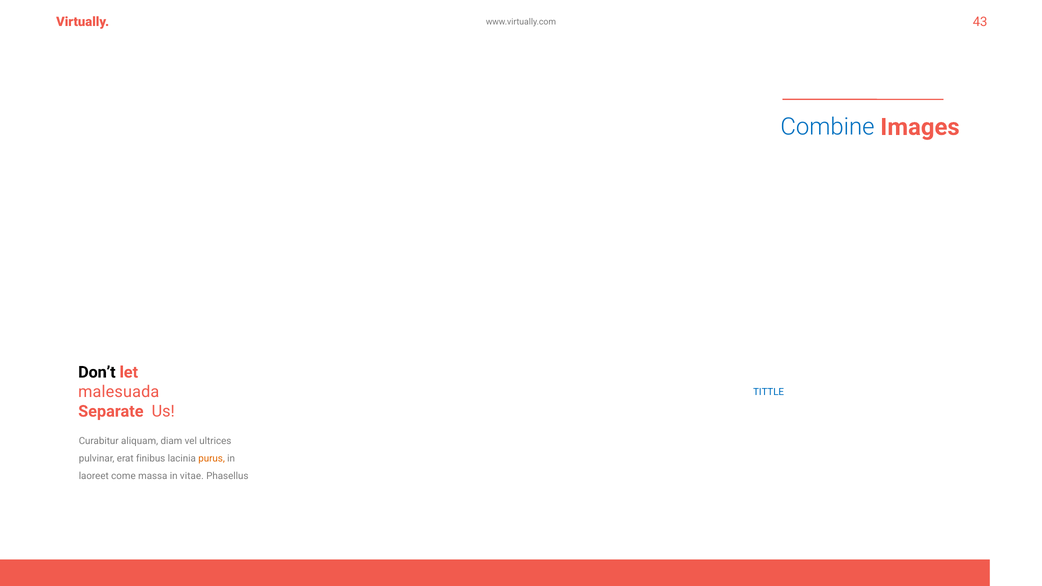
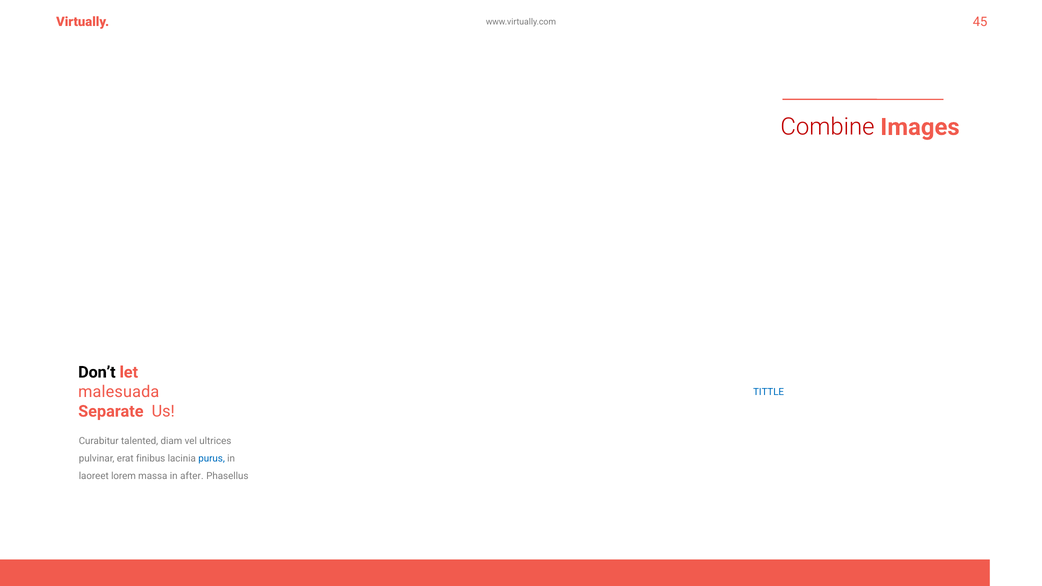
43: 43 -> 45 (980, 22)
Combine colour: blue -> red (827, 127)
aliquam: aliquam -> talented (140, 441)
purus colour: orange -> blue (212, 458)
come: come -> lorem (124, 476)
vitae: vitae -> after (192, 476)
